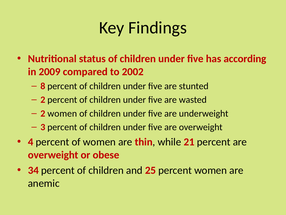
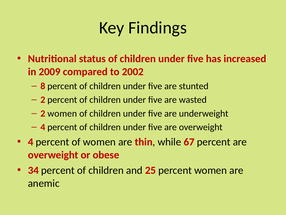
according: according -> increased (245, 59)
3: 3 -> 4 (43, 127)
21: 21 -> 67 (189, 142)
